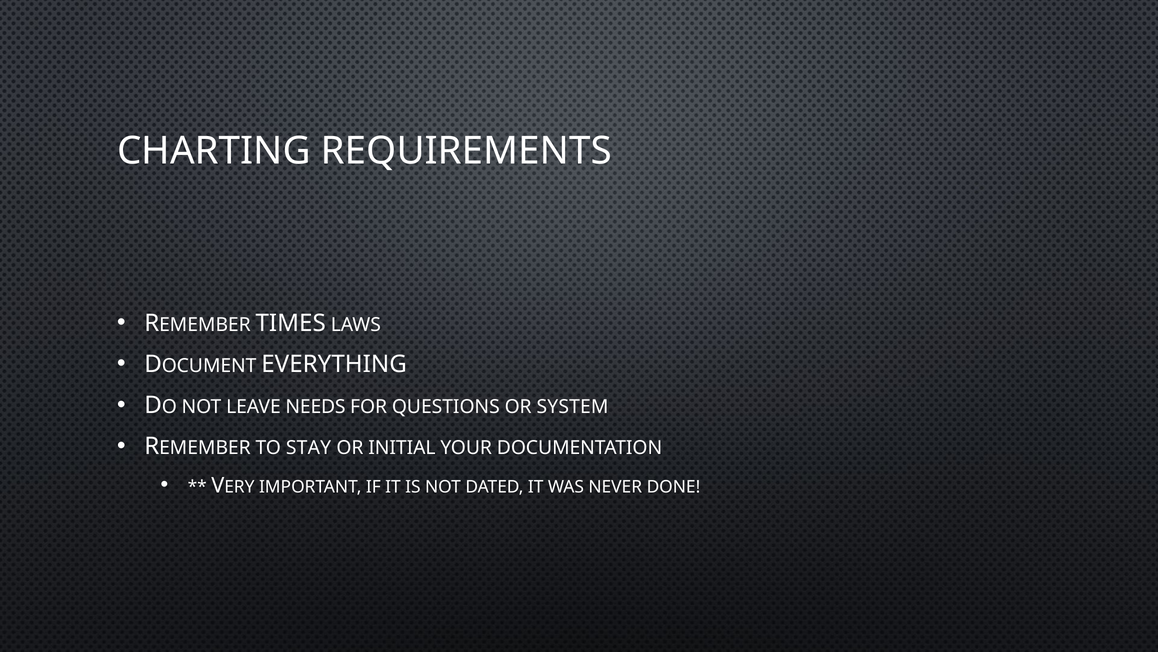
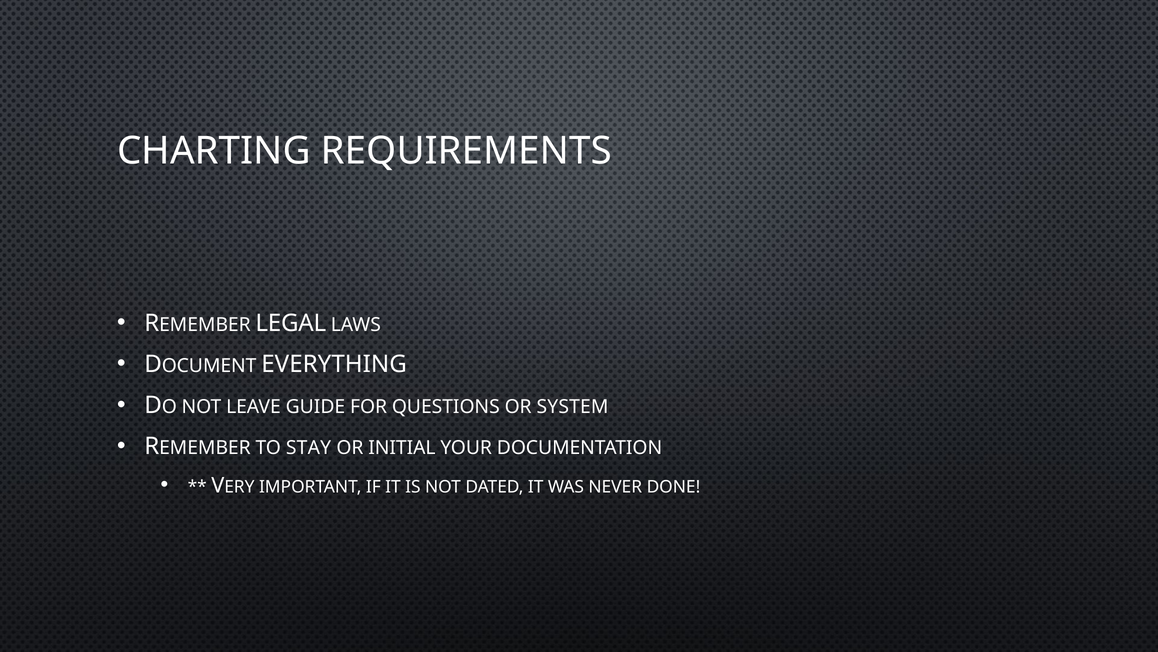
TIMES: TIMES -> LEGAL (291, 323)
NEEDS: NEEDS -> GUIDE (315, 407)
